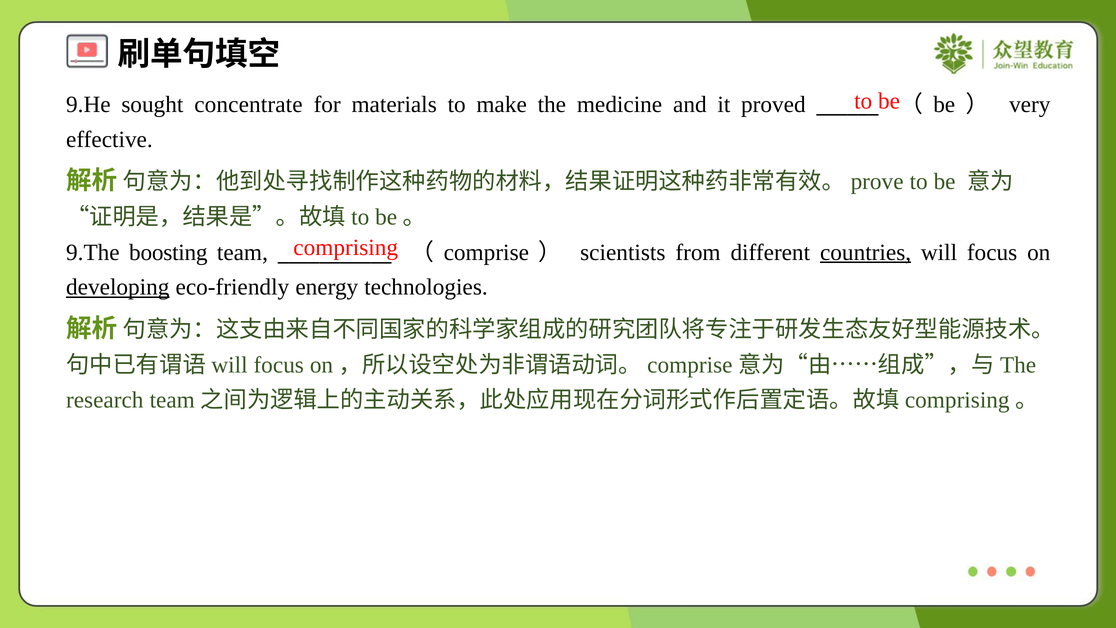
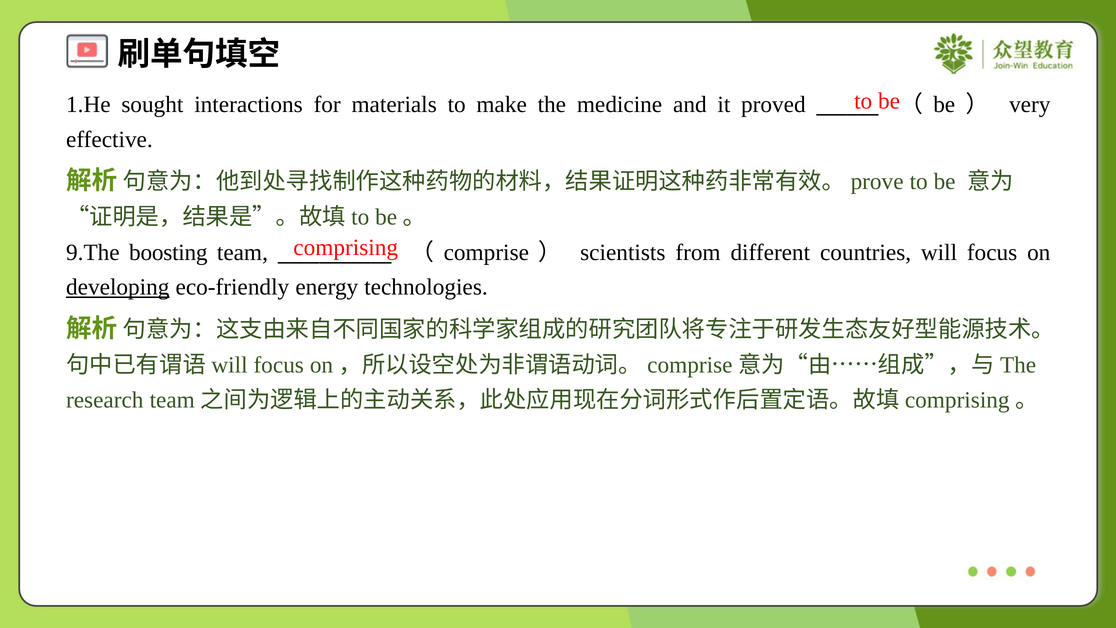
9.He: 9.He -> 1.He (88, 105)
concentrate: concentrate -> interactions (249, 105)
countries underline: present -> none (866, 252)
